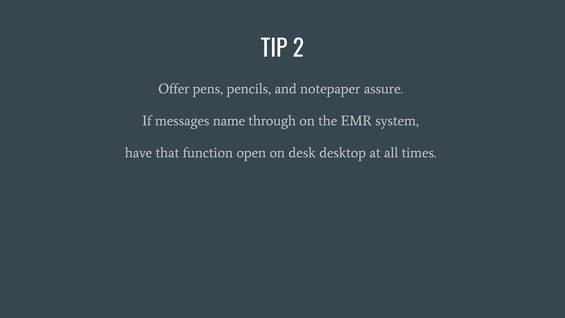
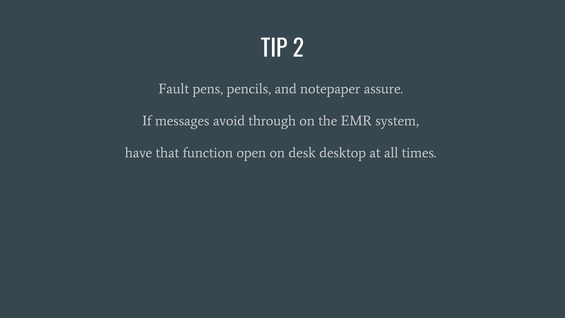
Offer: Offer -> Fault (174, 89)
name: name -> avoid (229, 121)
